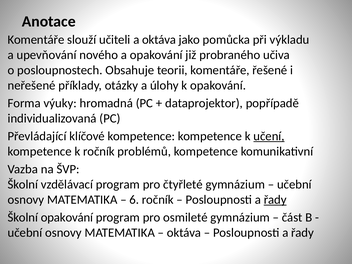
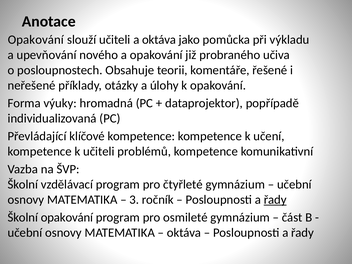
Komentáře: Komentáře -> Opakování (36, 40)
učení underline: present -> none (269, 136)
k ročník: ročník -> učiteli (99, 151)
6: 6 -> 3 (134, 200)
